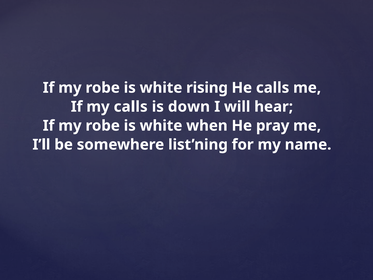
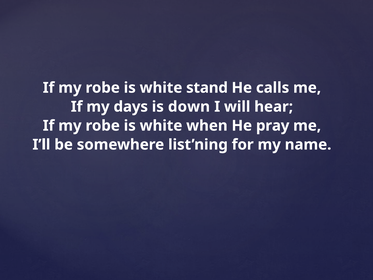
rising: rising -> stand (207, 88)
my calls: calls -> days (131, 107)
